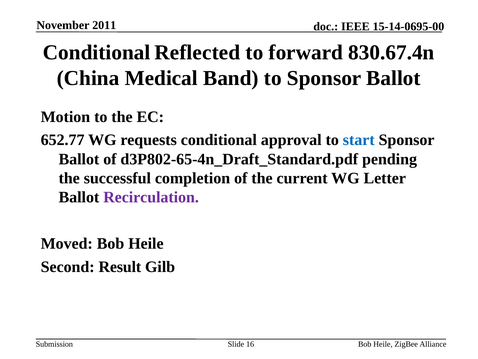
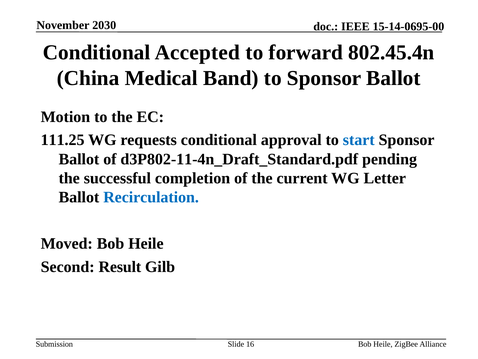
2011: 2011 -> 2030 (104, 25)
Reflected: Reflected -> Accepted (197, 52)
830.67.4n: 830.67.4n -> 802.45.4n (391, 52)
652.77: 652.77 -> 111.25 (63, 140)
d3P802-65-4n_Draft_Standard.pdf: d3P802-65-4n_Draft_Standard.pdf -> d3P802-11-4n_Draft_Standard.pdf (239, 159)
Recirculation colour: purple -> blue (151, 197)
